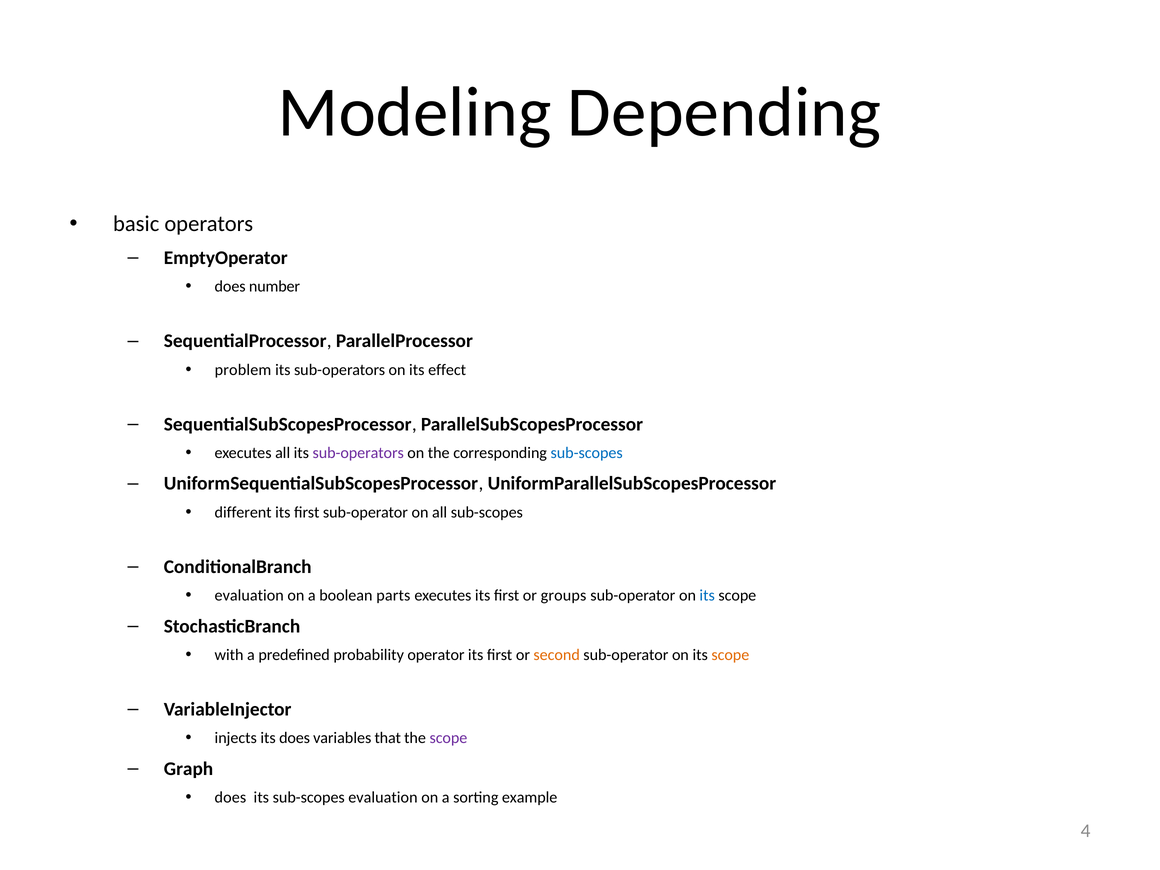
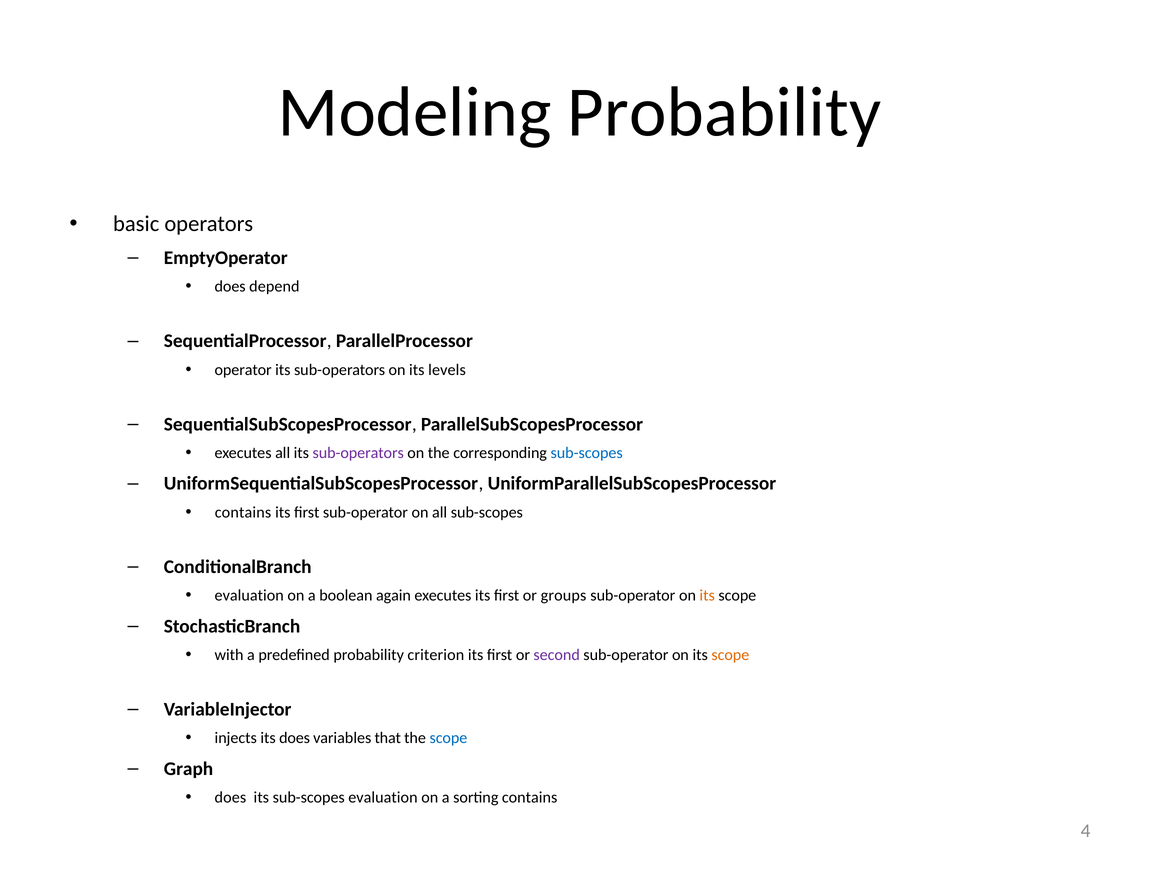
Modeling Depending: Depending -> Probability (724, 112)
number: number -> depend (274, 287)
problem: problem -> operator (243, 370)
effect: effect -> levels (447, 370)
different: different -> contains (243, 512)
parts: parts -> again (393, 596)
its colour: blue -> orange (707, 596)
operator: operator -> criterion (436, 655)
second colour: orange -> purple (557, 655)
scope colour: purple -> blue (448, 738)
sorting example: example -> contains (530, 797)
